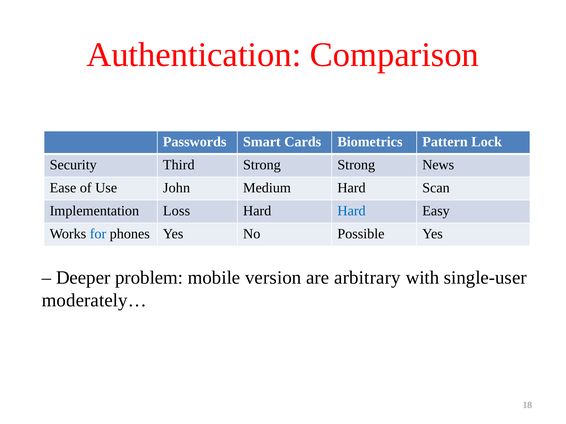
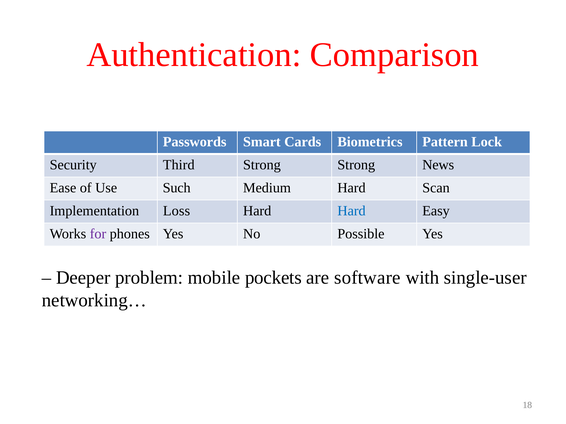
John: John -> Such (177, 188)
for colour: blue -> purple (98, 234)
version: version -> pockets (273, 278)
arbitrary: arbitrary -> software (367, 278)
moderately…: moderately… -> networking… (94, 301)
